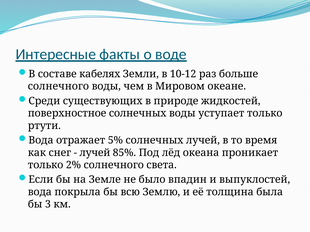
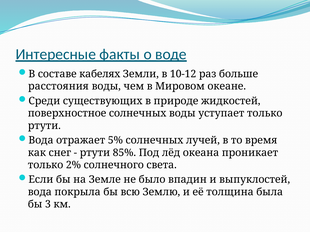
солнечного: солнечного -> расстояния (58, 86)
лучей: лучей -> ртути (95, 153)
